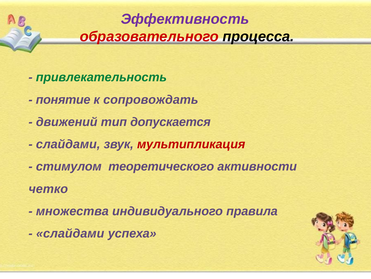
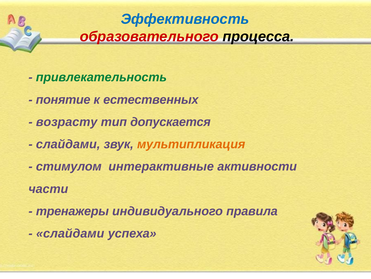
Эффективность colour: purple -> blue (185, 19)
сопровождать: сопровождать -> естественных (151, 99)
движений: движений -> возрасту (67, 122)
мультипликация colour: red -> orange (191, 144)
теоретического: теоретического -> интерактивные (161, 166)
четко: четко -> части (48, 188)
множества: множества -> тренажеры (72, 211)
